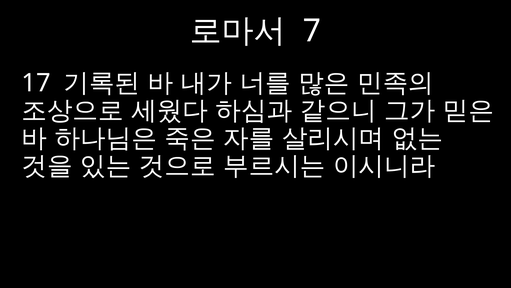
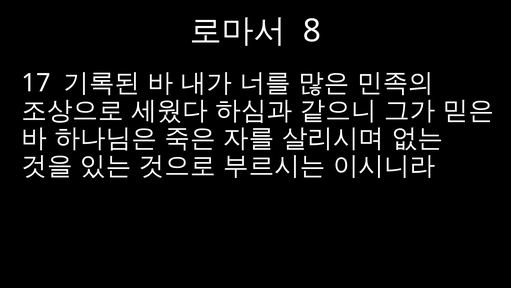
7: 7 -> 8 (312, 31)
